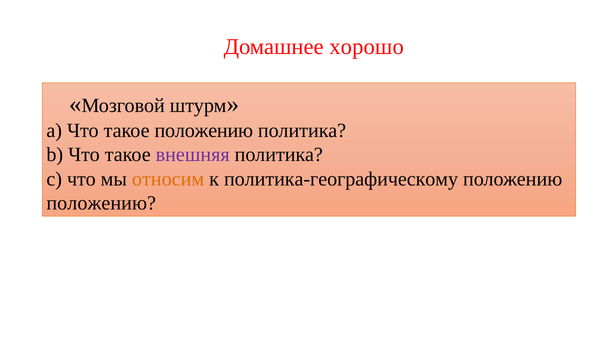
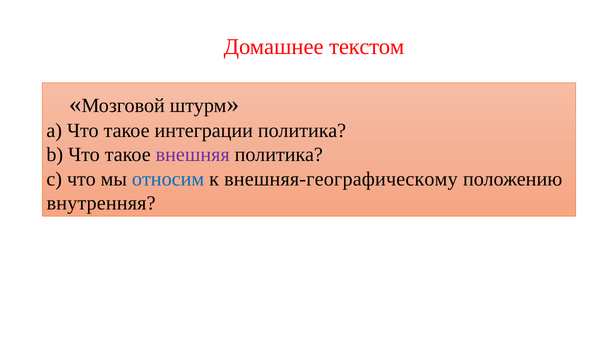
хорошо: хорошо -> текстом (367, 47)
такое положению: положению -> интеграции (204, 131)
относим colour: orange -> blue (168, 179)
политика-географическому: политика-географическому -> внешняя-географическому (341, 179)
положению: положению -> внутренняя (101, 203)
